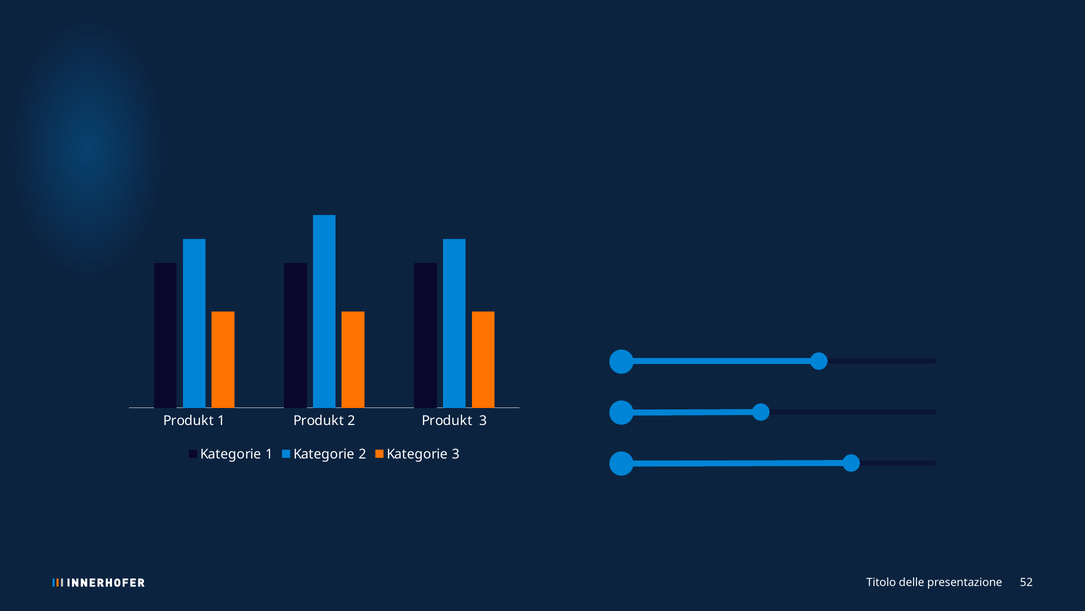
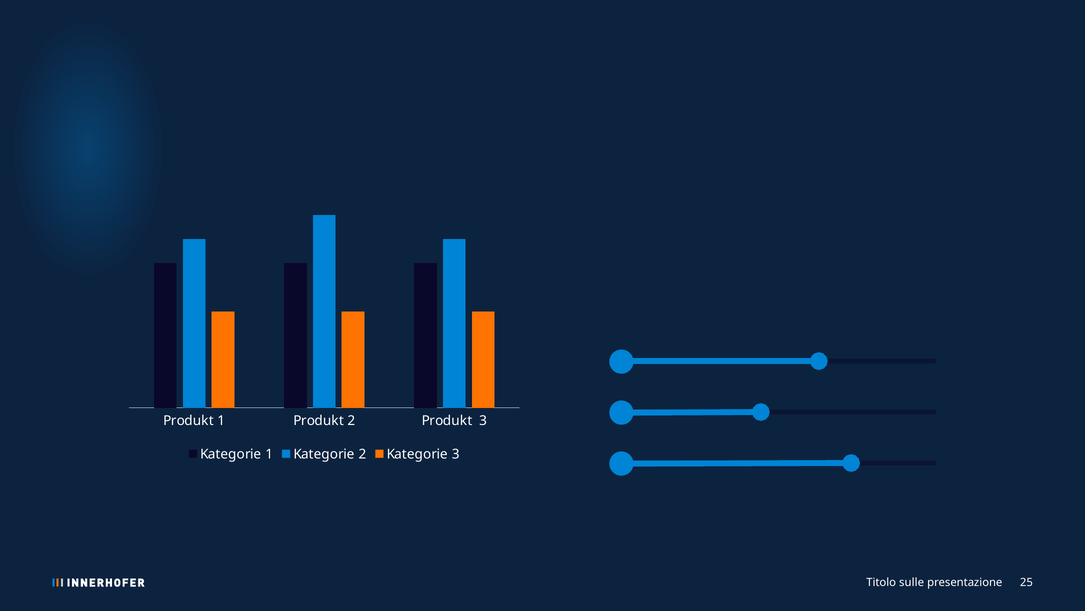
delle: delle -> sulle (912, 582)
52: 52 -> 25 (1026, 582)
